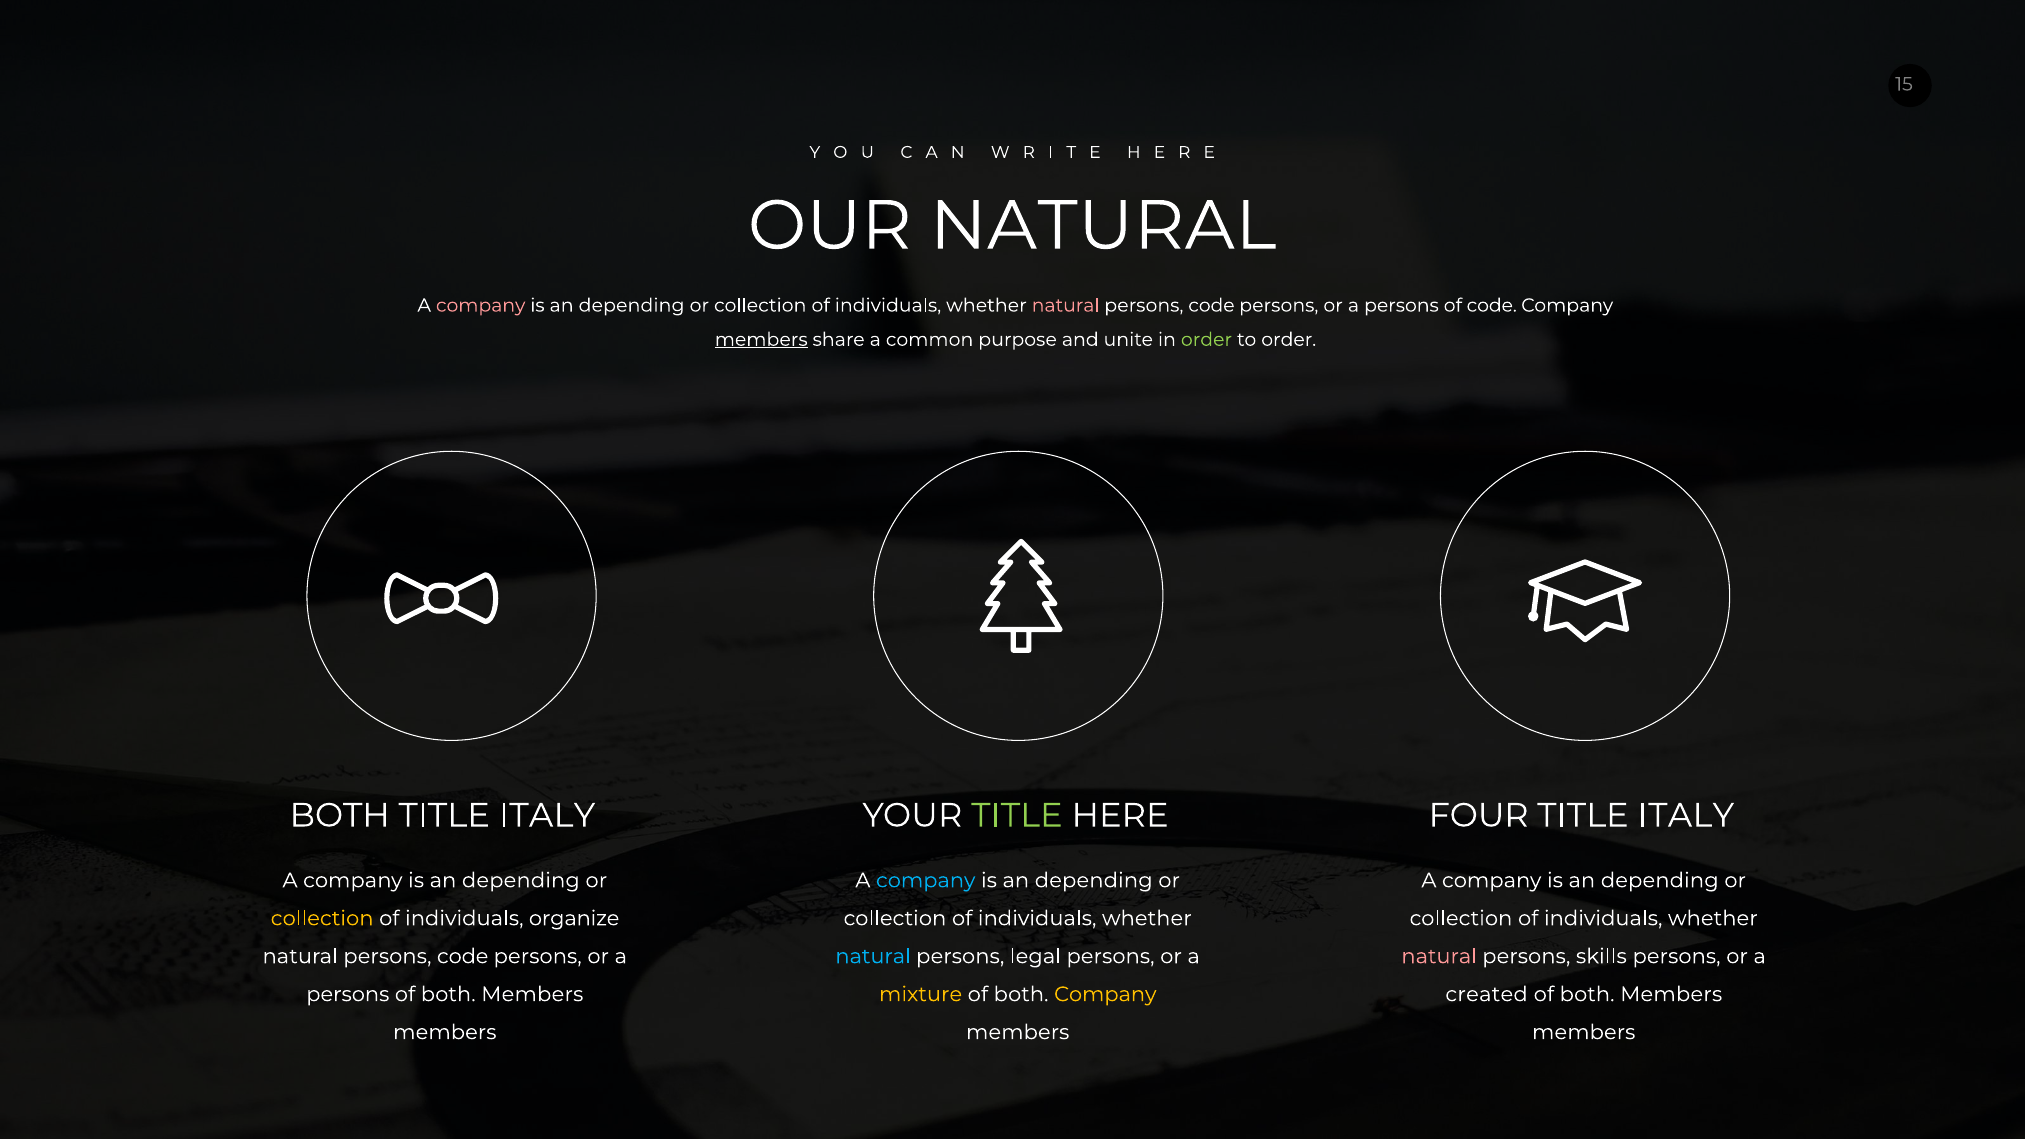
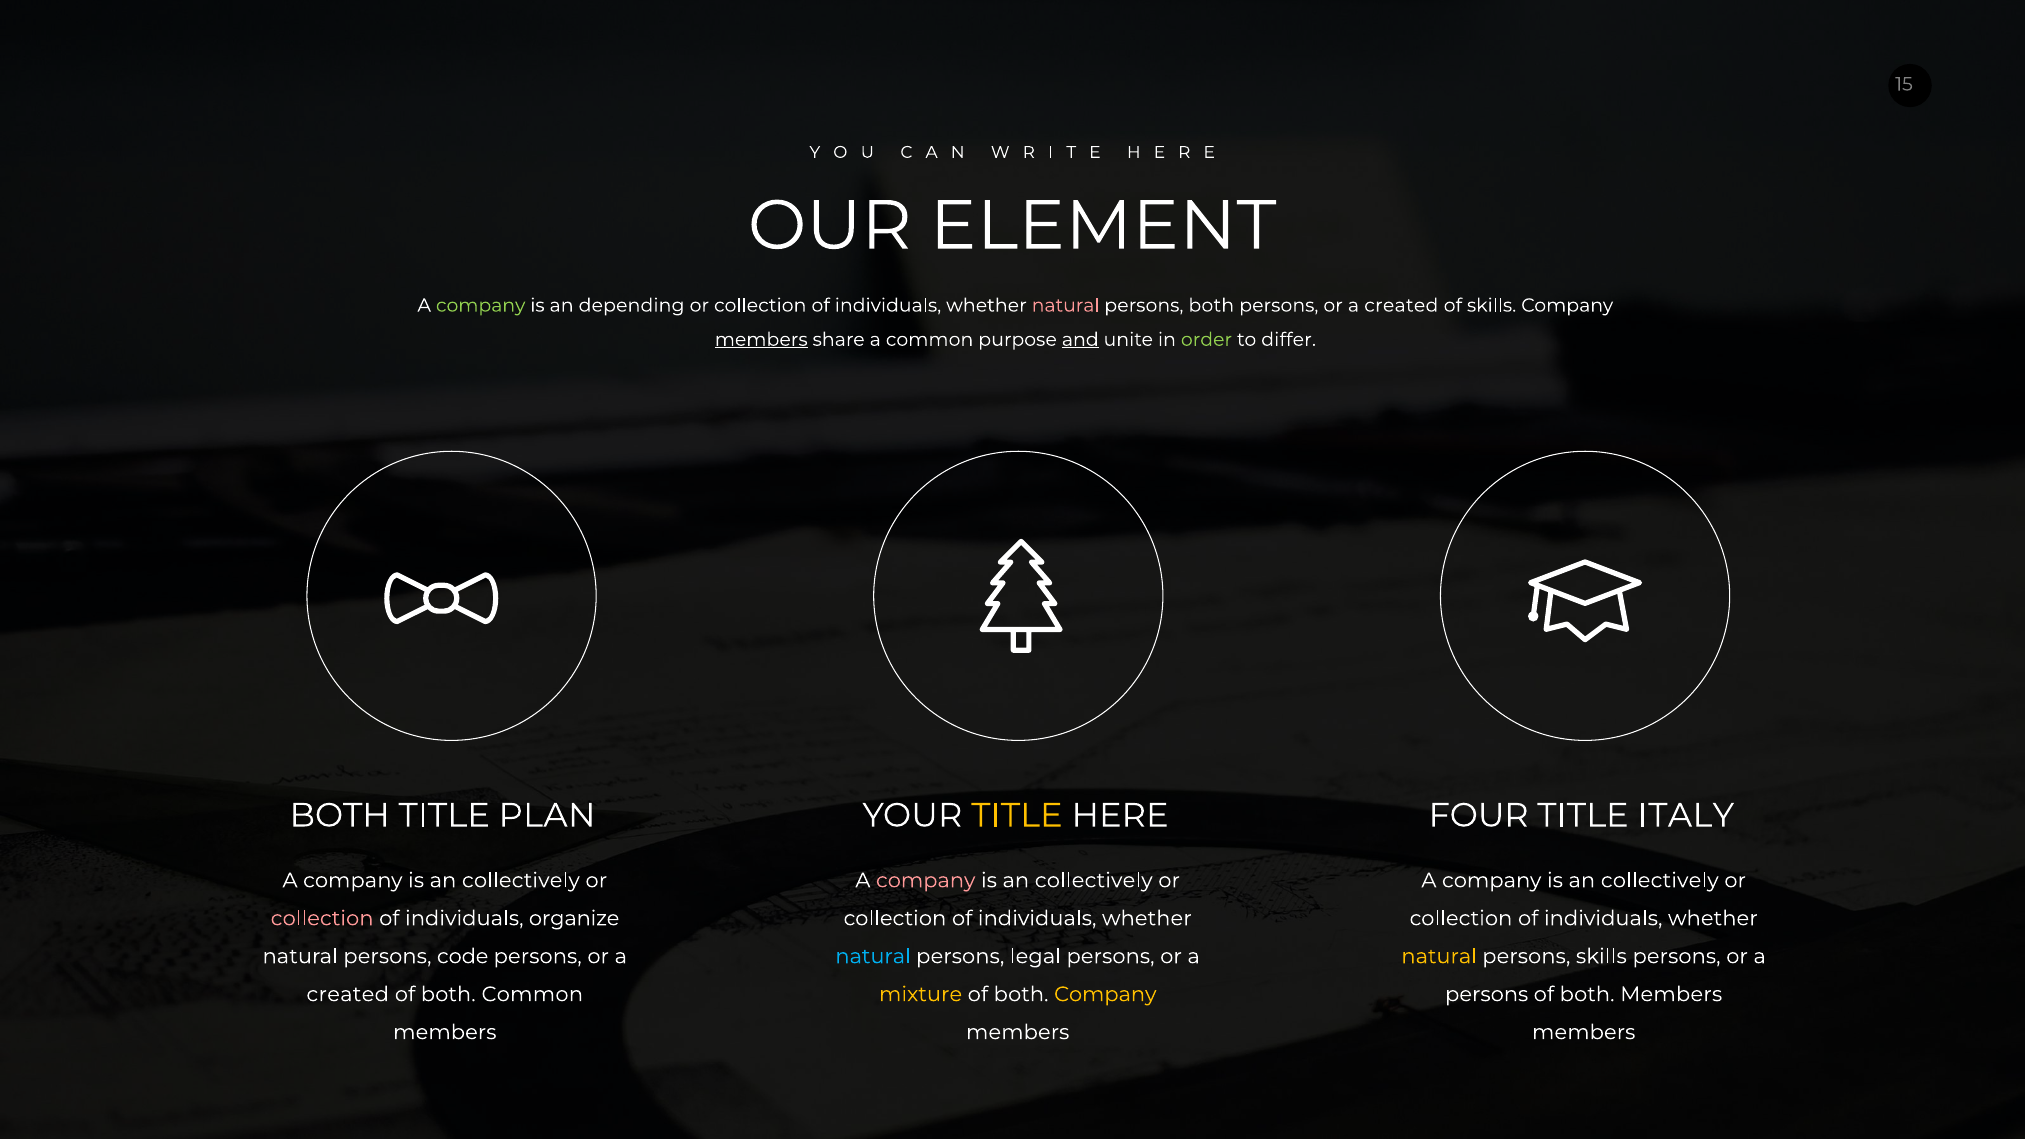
OUR NATURAL: NATURAL -> ELEMENT (1103, 226)
company colour: pink -> light green (481, 305)
code: code -> both (1211, 305)
persons: persons -> created (1401, 305)
of code: code -> skills (1492, 305)
and underline: none -> present (1080, 340)
to order: order -> differ (1289, 340)
ITALY: ITALY -> PLAN (547, 816)
TITLE colour: light green -> yellow (1017, 816)
depending: depending -> collectively (521, 881)
company colour: light blue -> pink (926, 881)
depending: depending -> collectively (1094, 881)
depending: depending -> collectively (1660, 881)
collection colour: yellow -> pink (322, 919)
natural colour: pink -> yellow (1439, 957)
persons: persons -> created (348, 995)
Members: Members -> Common (532, 995)
created: created -> persons (1487, 995)
